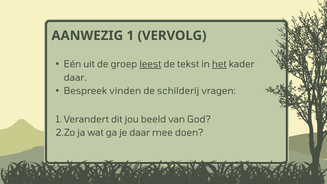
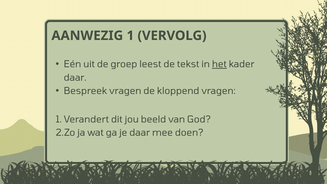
leest underline: present -> none (150, 64)
Bespreek vinden: vinden -> vragen (125, 91)
schilderij: schilderij -> kloppend (178, 91)
